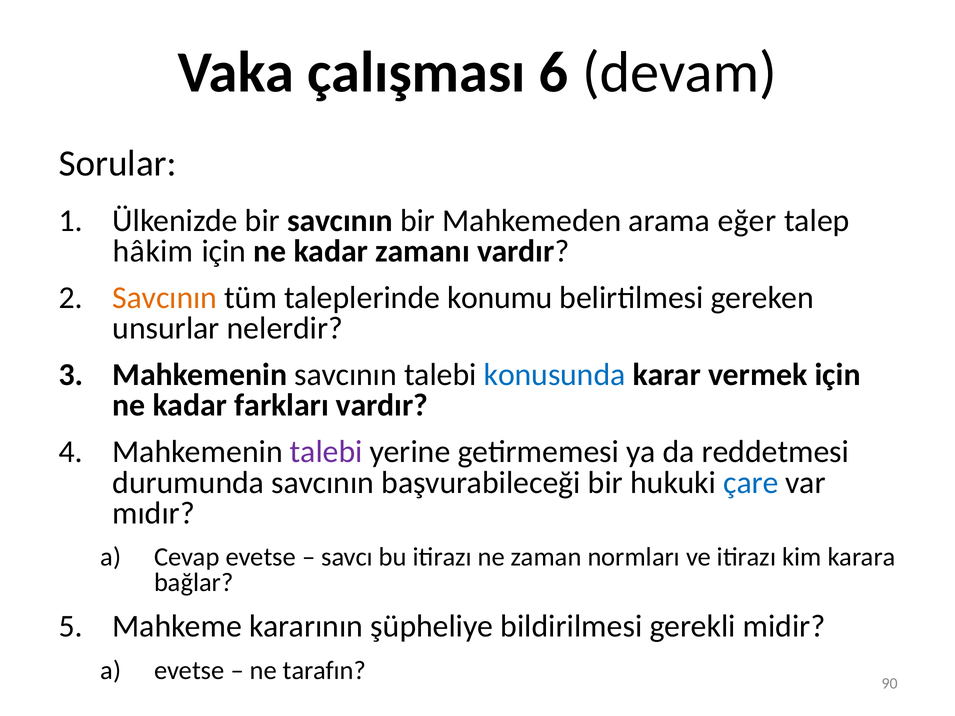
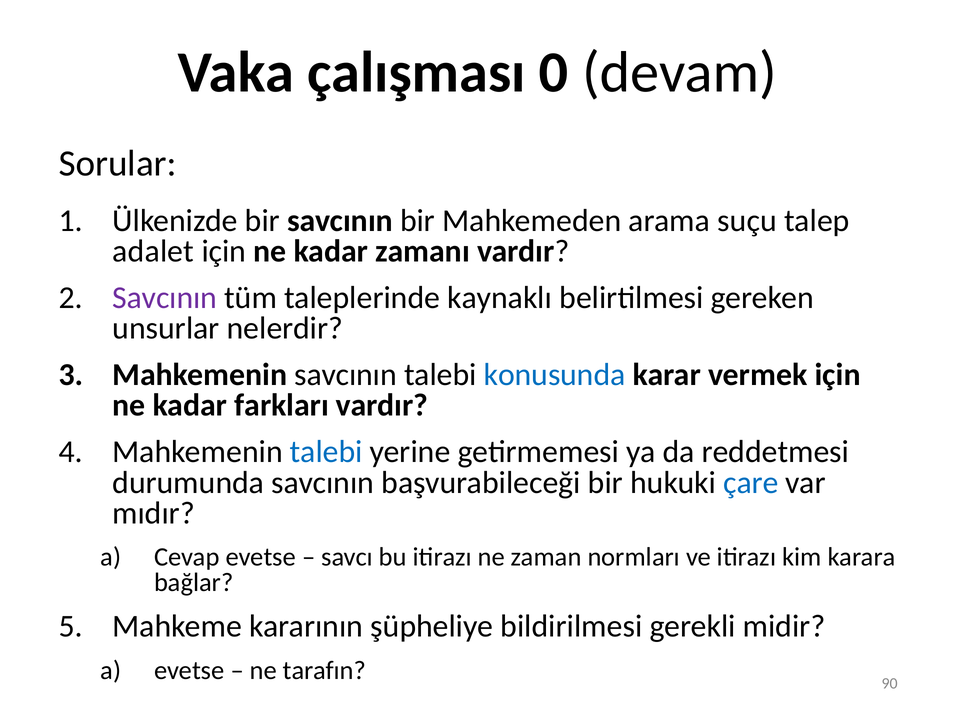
6: 6 -> 0 (554, 72)
eğer: eğer -> suçu (747, 221)
hâkim: hâkim -> adalet (153, 251)
Savcının colour: orange -> purple (165, 298)
konumu: konumu -> kaynaklı (500, 298)
talebi colour: purple -> blue (326, 452)
